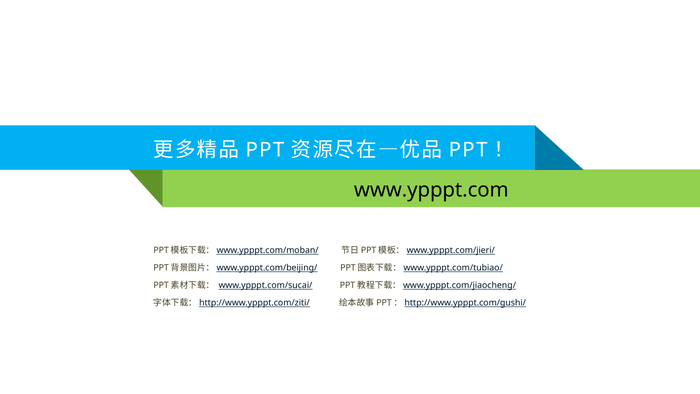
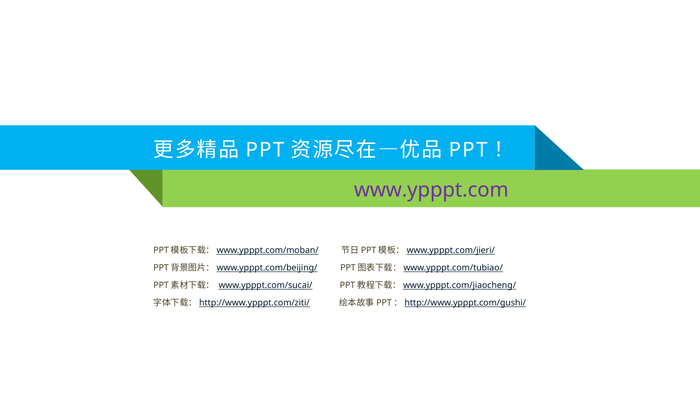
www.ypppt.com colour: black -> purple (431, 190)
